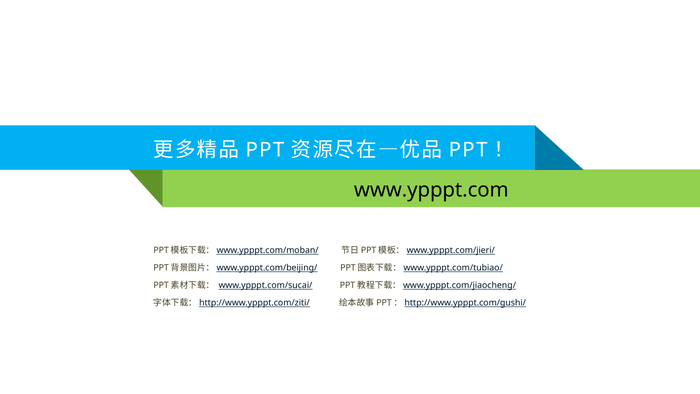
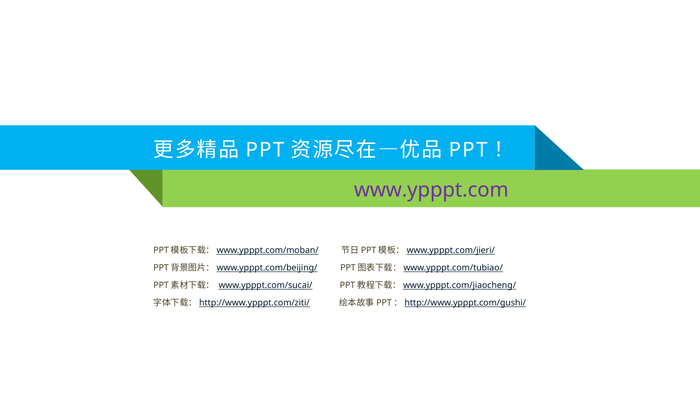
www.ypppt.com colour: black -> purple (431, 190)
